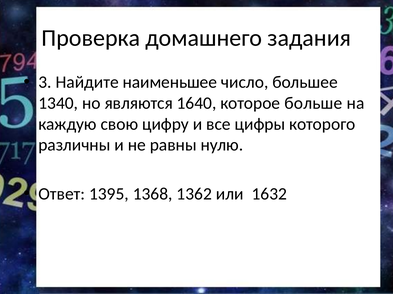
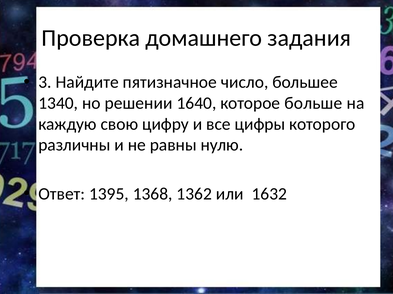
наименьшее: наименьшее -> пятизначное (170, 82)
являются: являются -> решении (139, 103)
